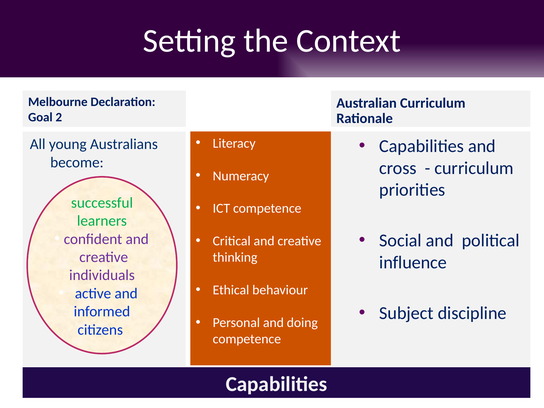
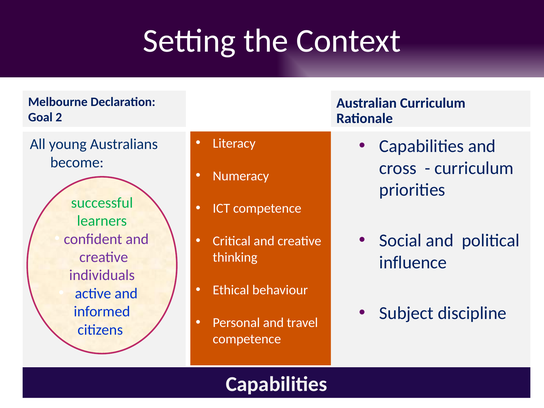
doing: doing -> travel (302, 323)
